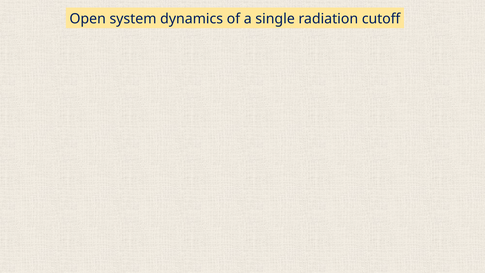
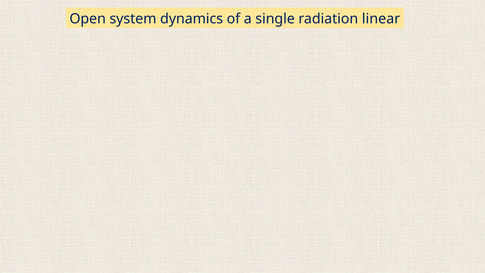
cutoff: cutoff -> linear (381, 19)
